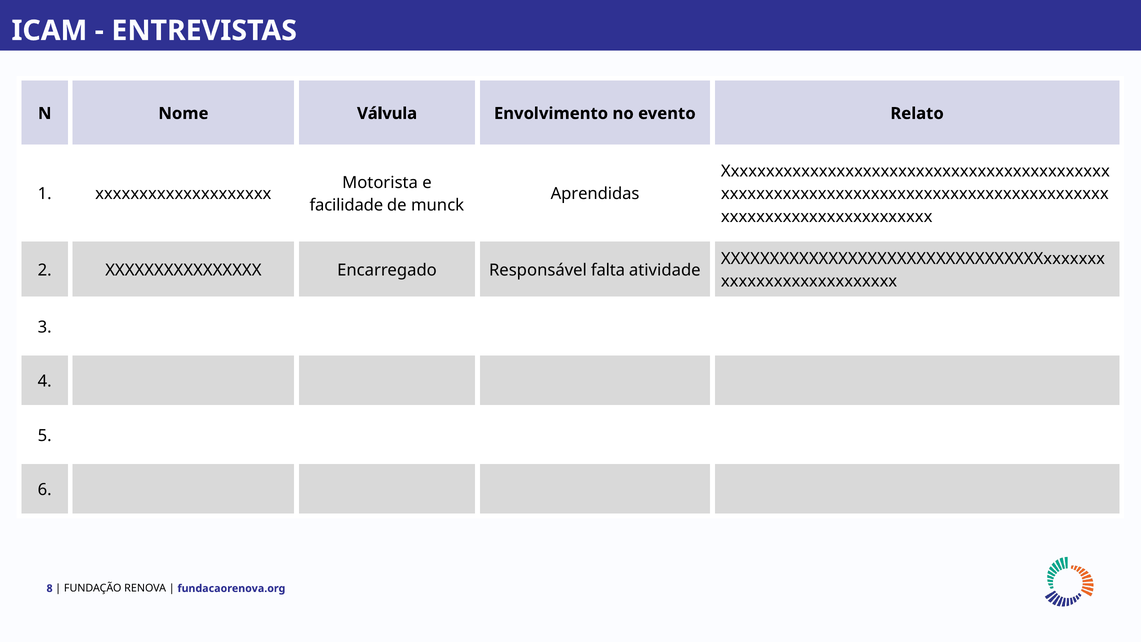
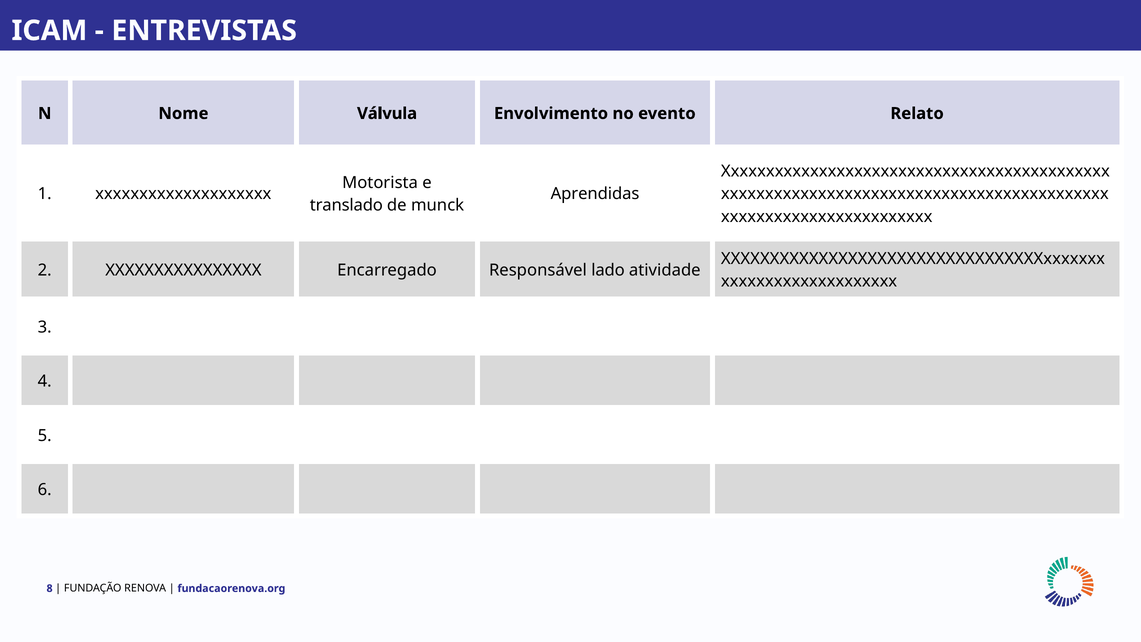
facilidade: facilidade -> translado (346, 205)
falta: falta -> lado (608, 270)
